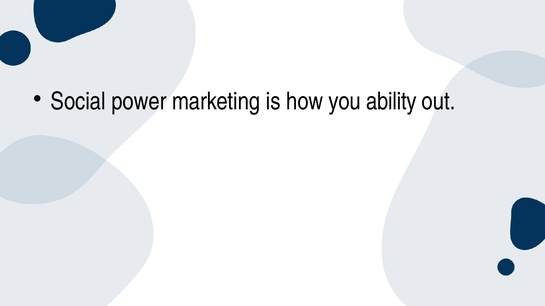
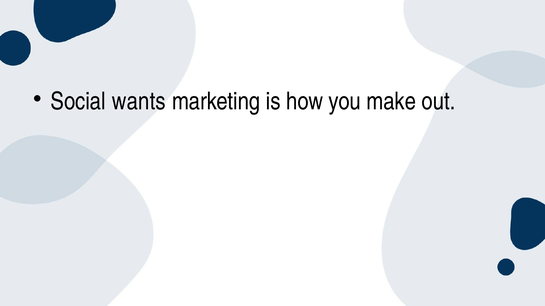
power: power -> wants (139, 102)
ability: ability -> make (391, 102)
